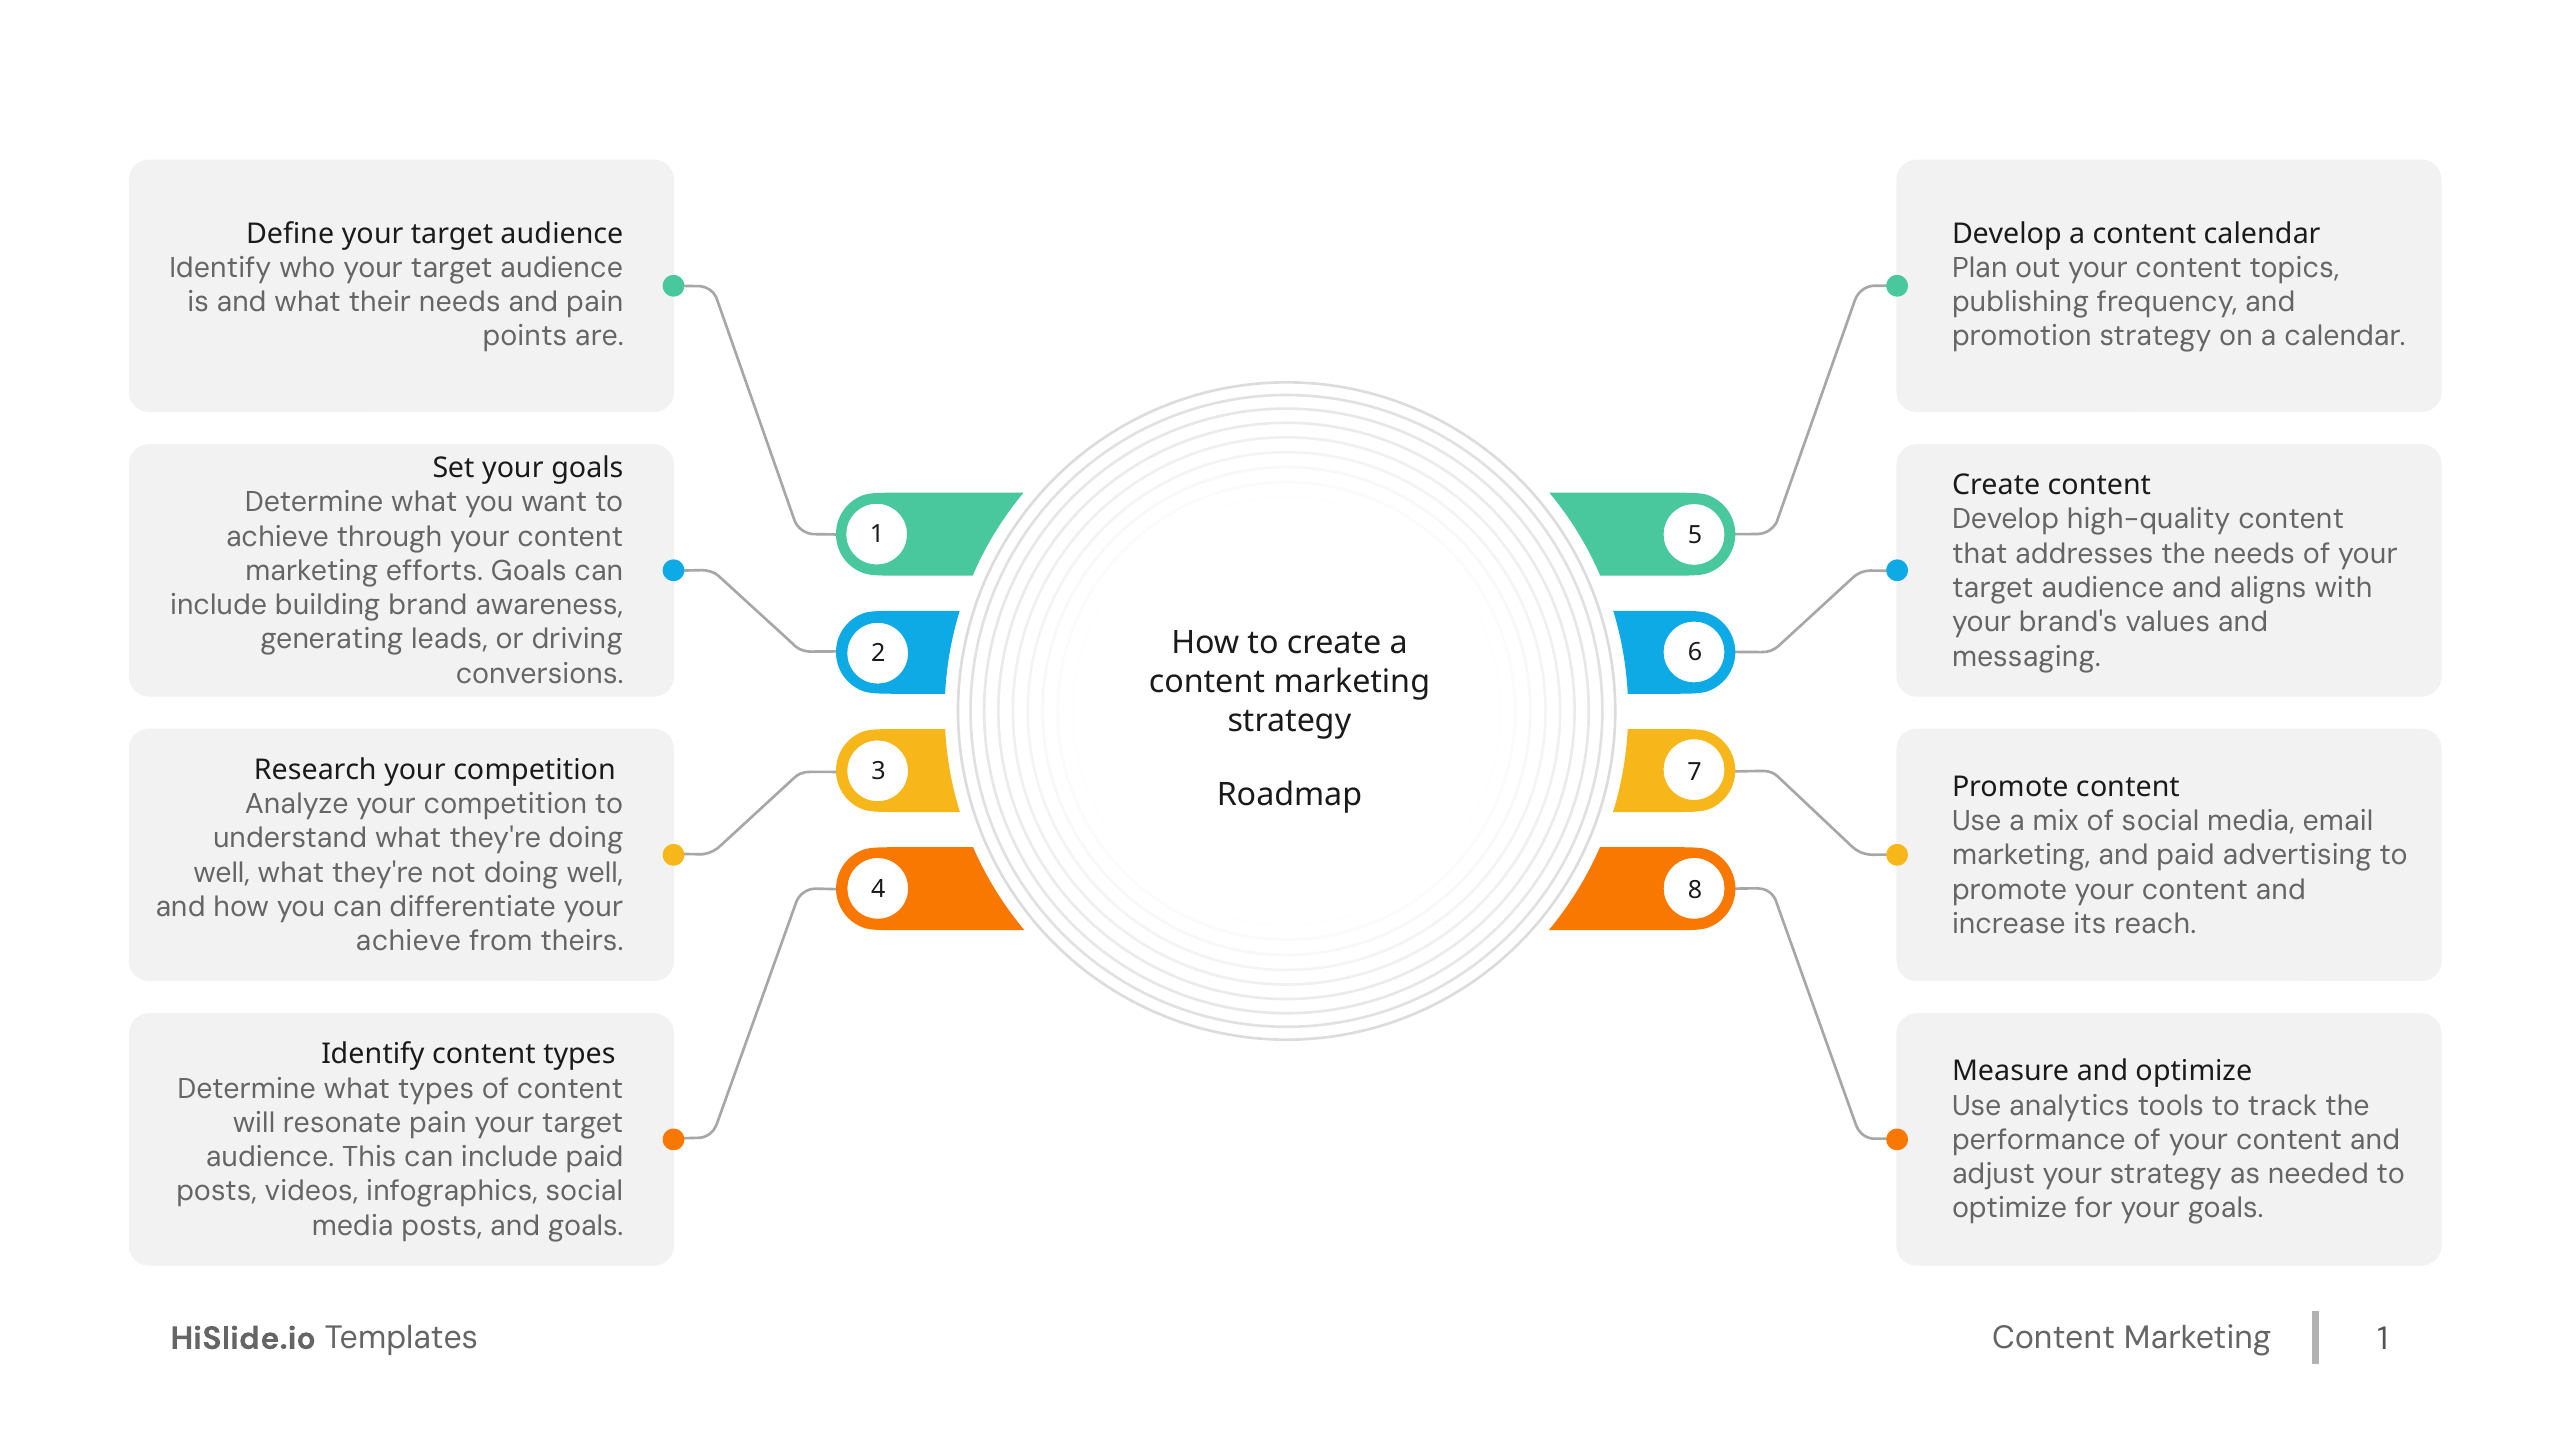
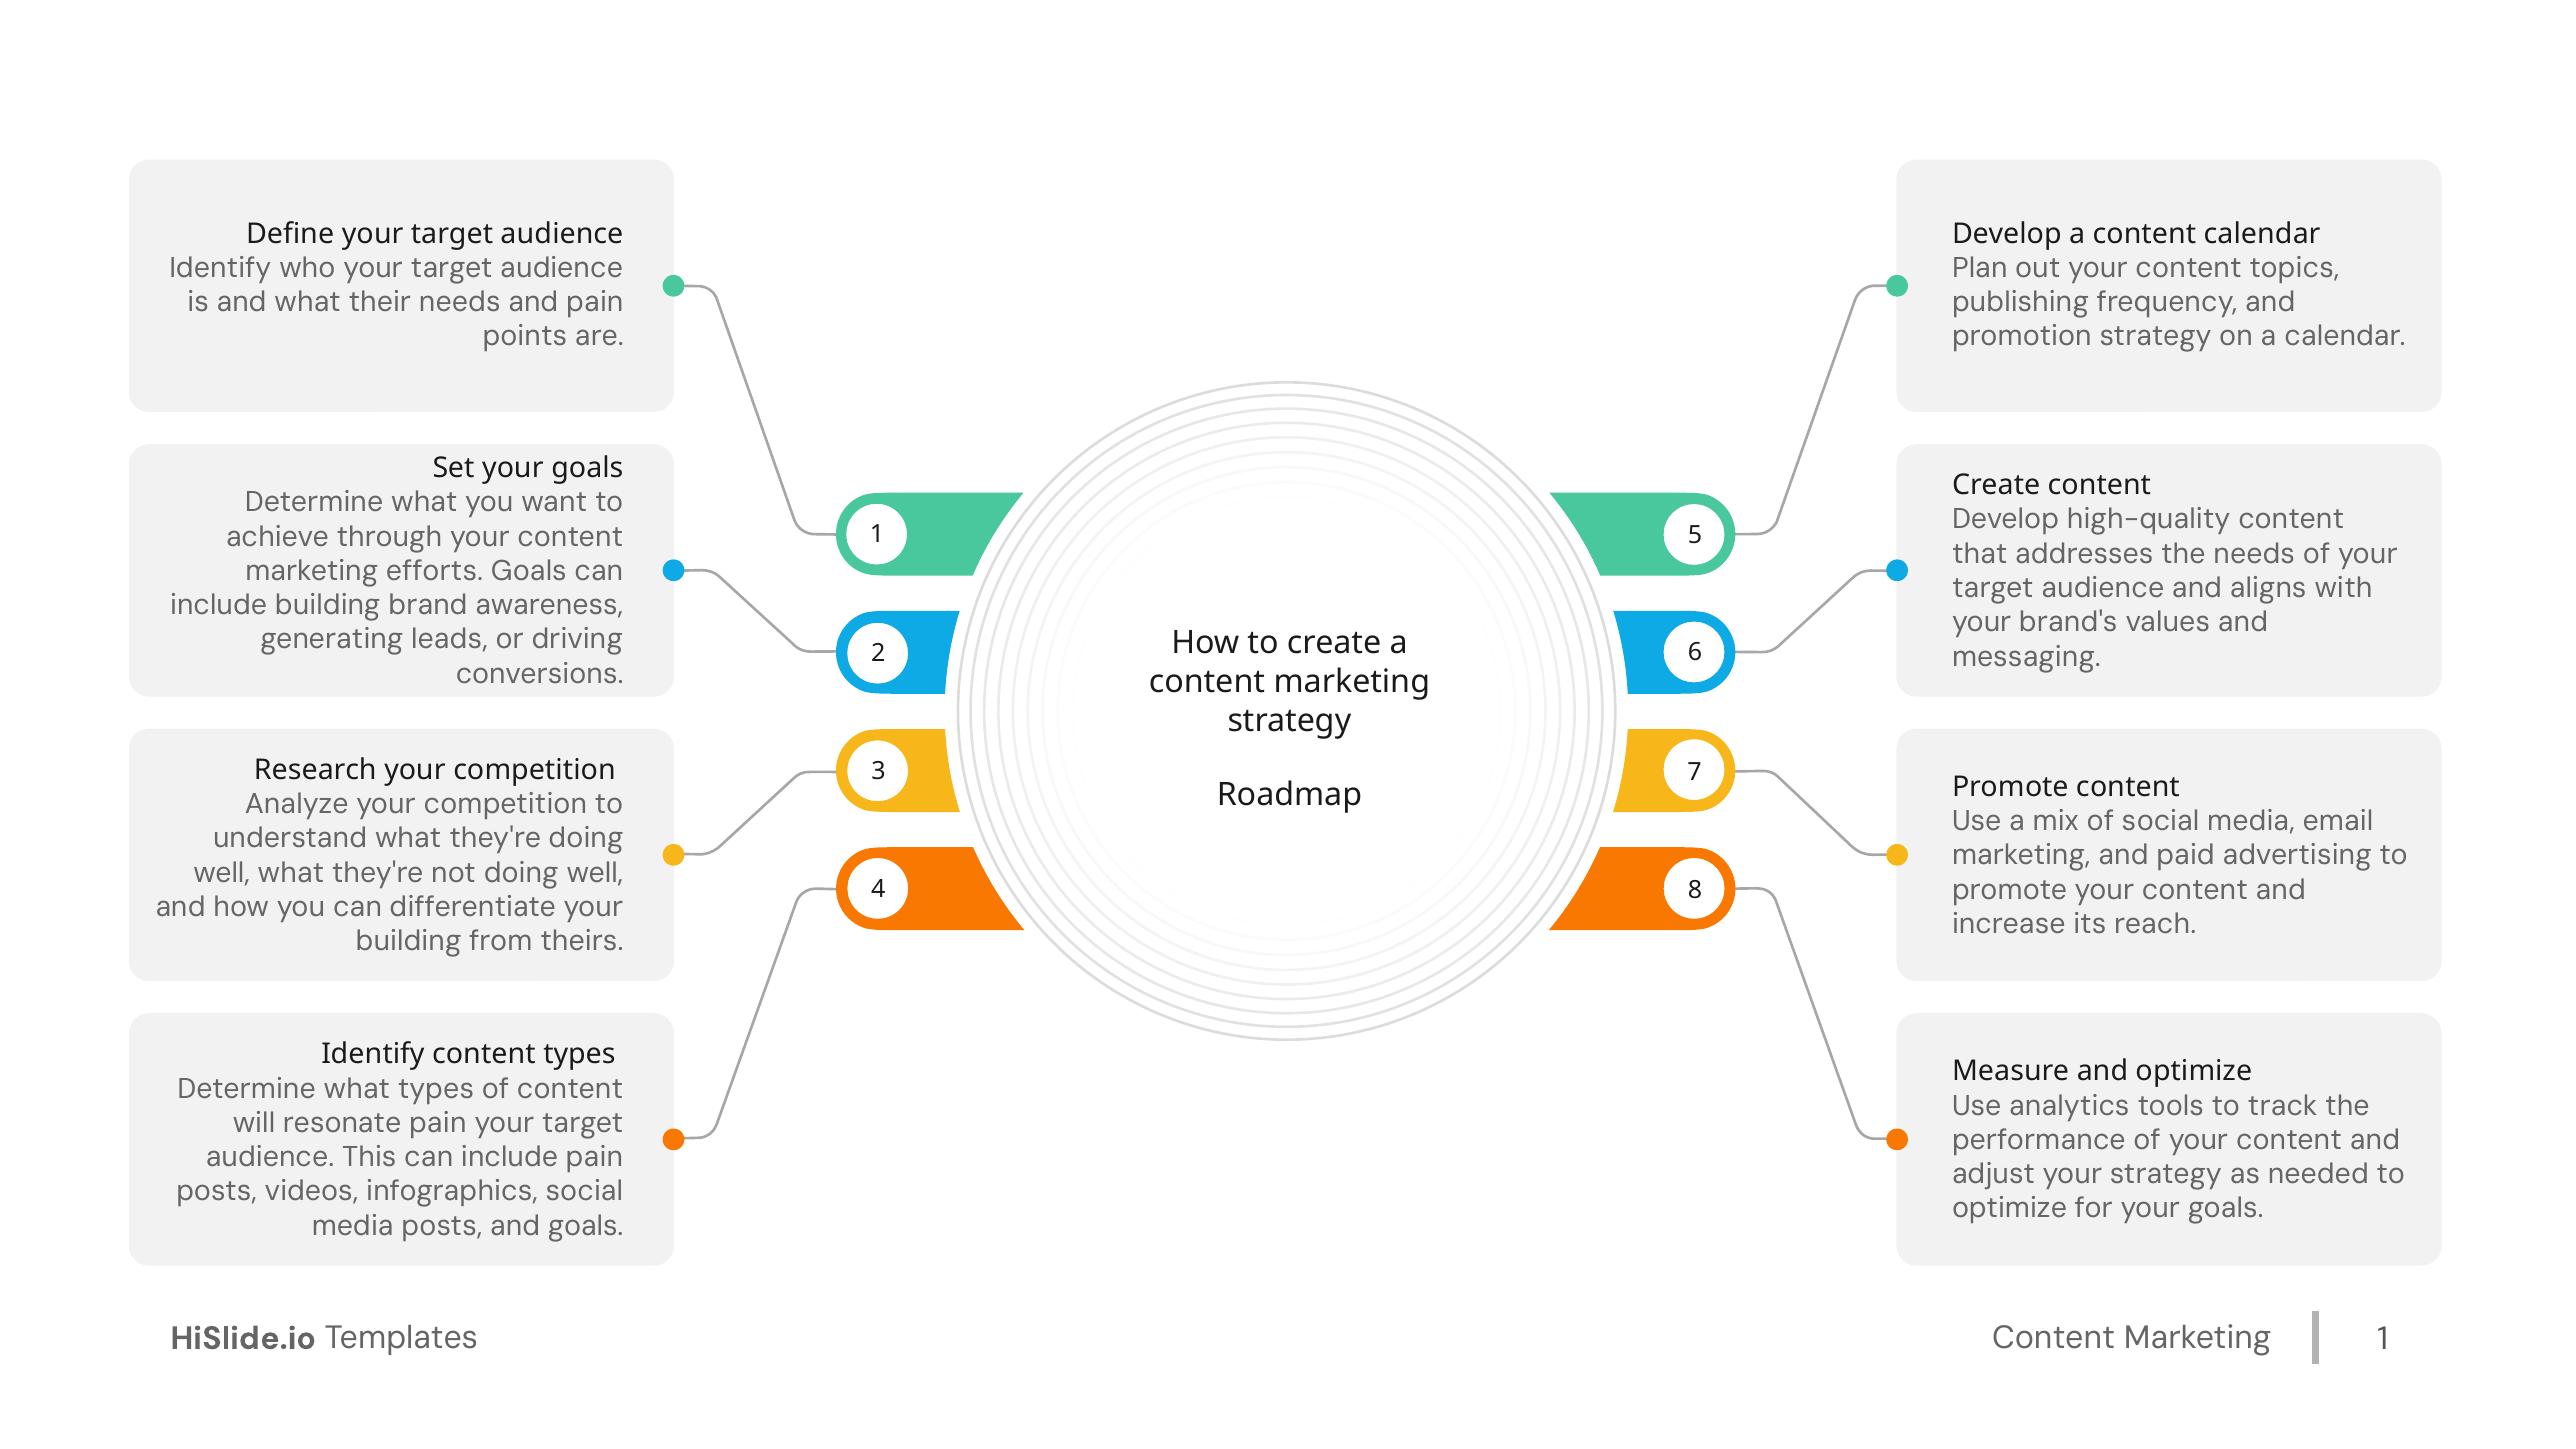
achieve: achieve -> building (409, 941)
include paid: paid -> pain (594, 1157)
